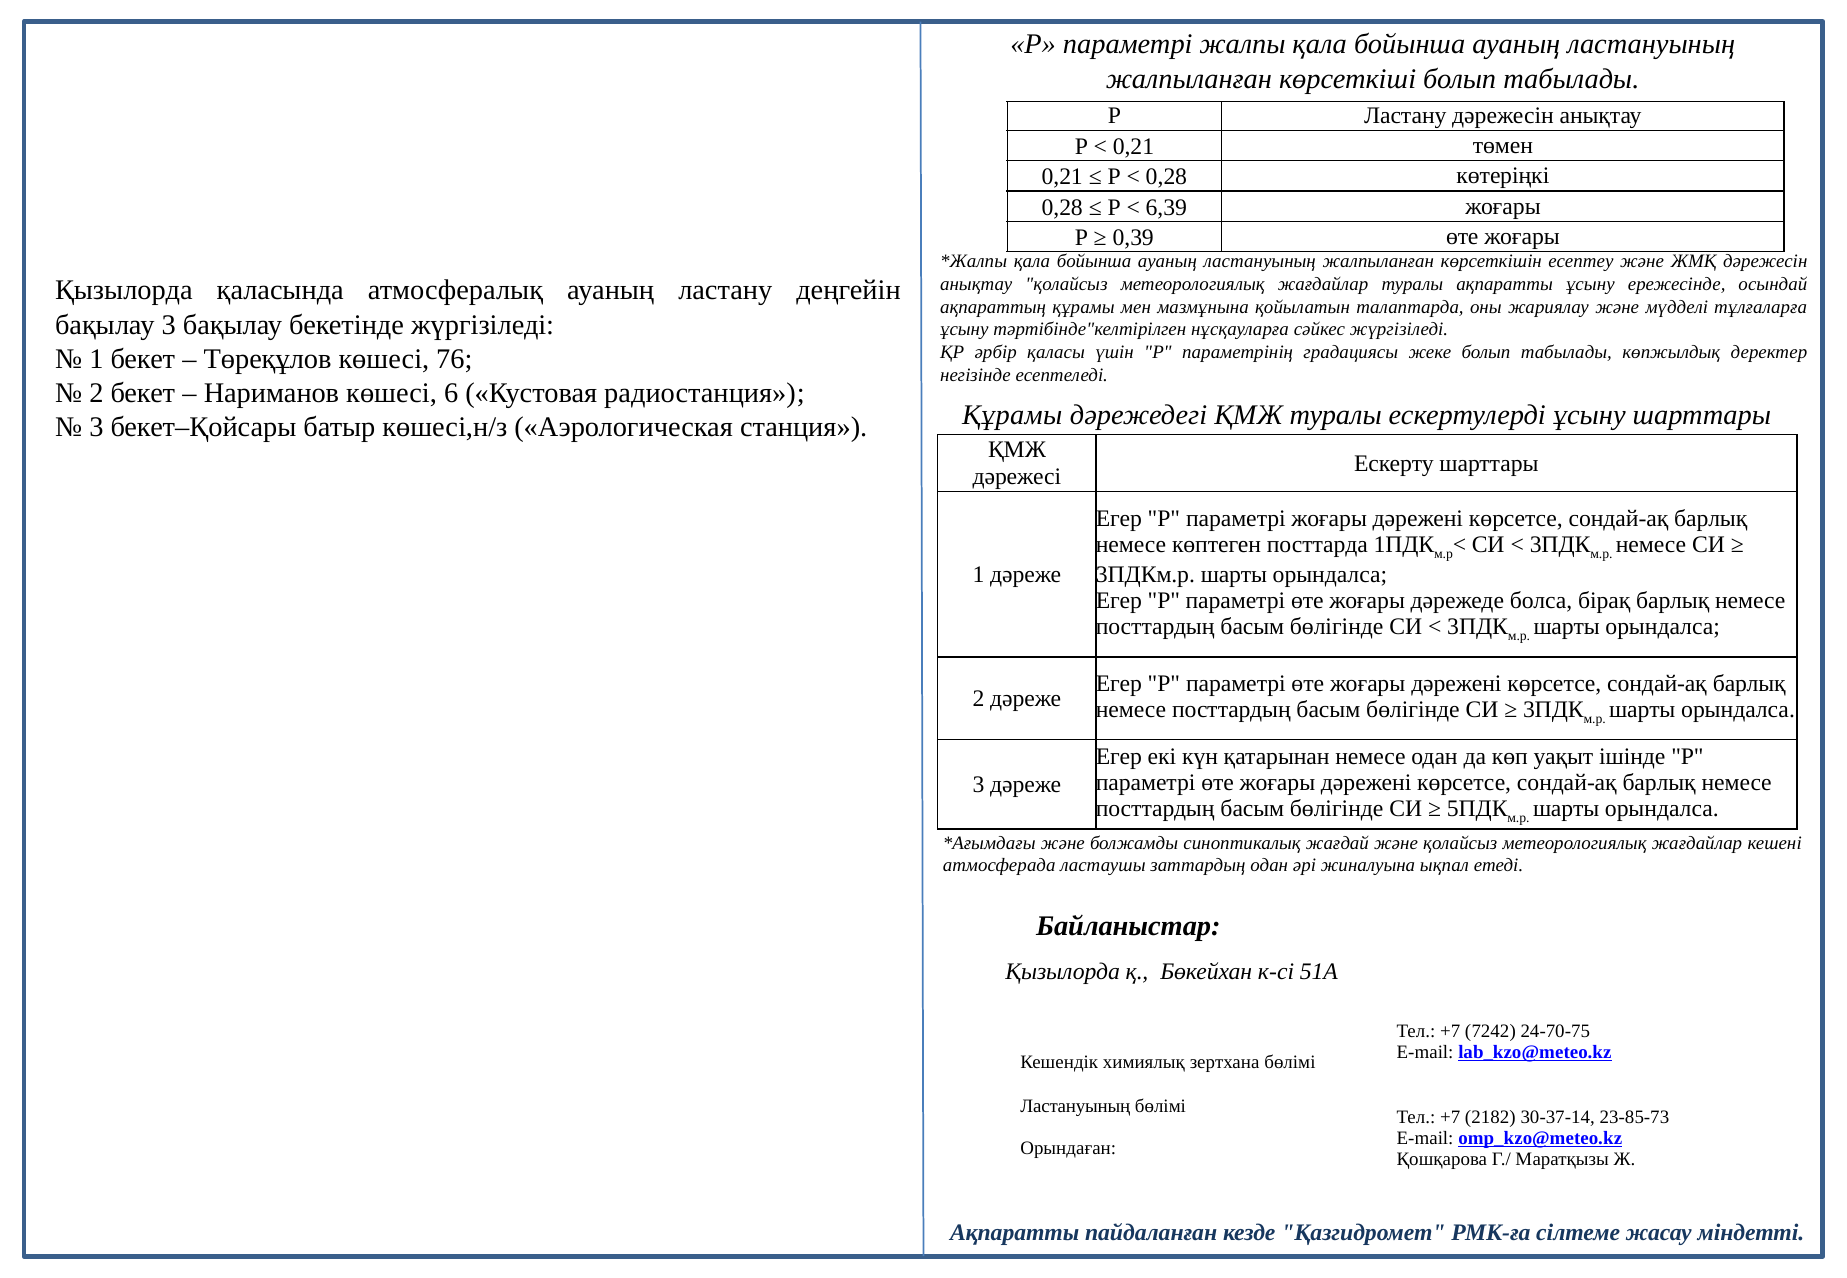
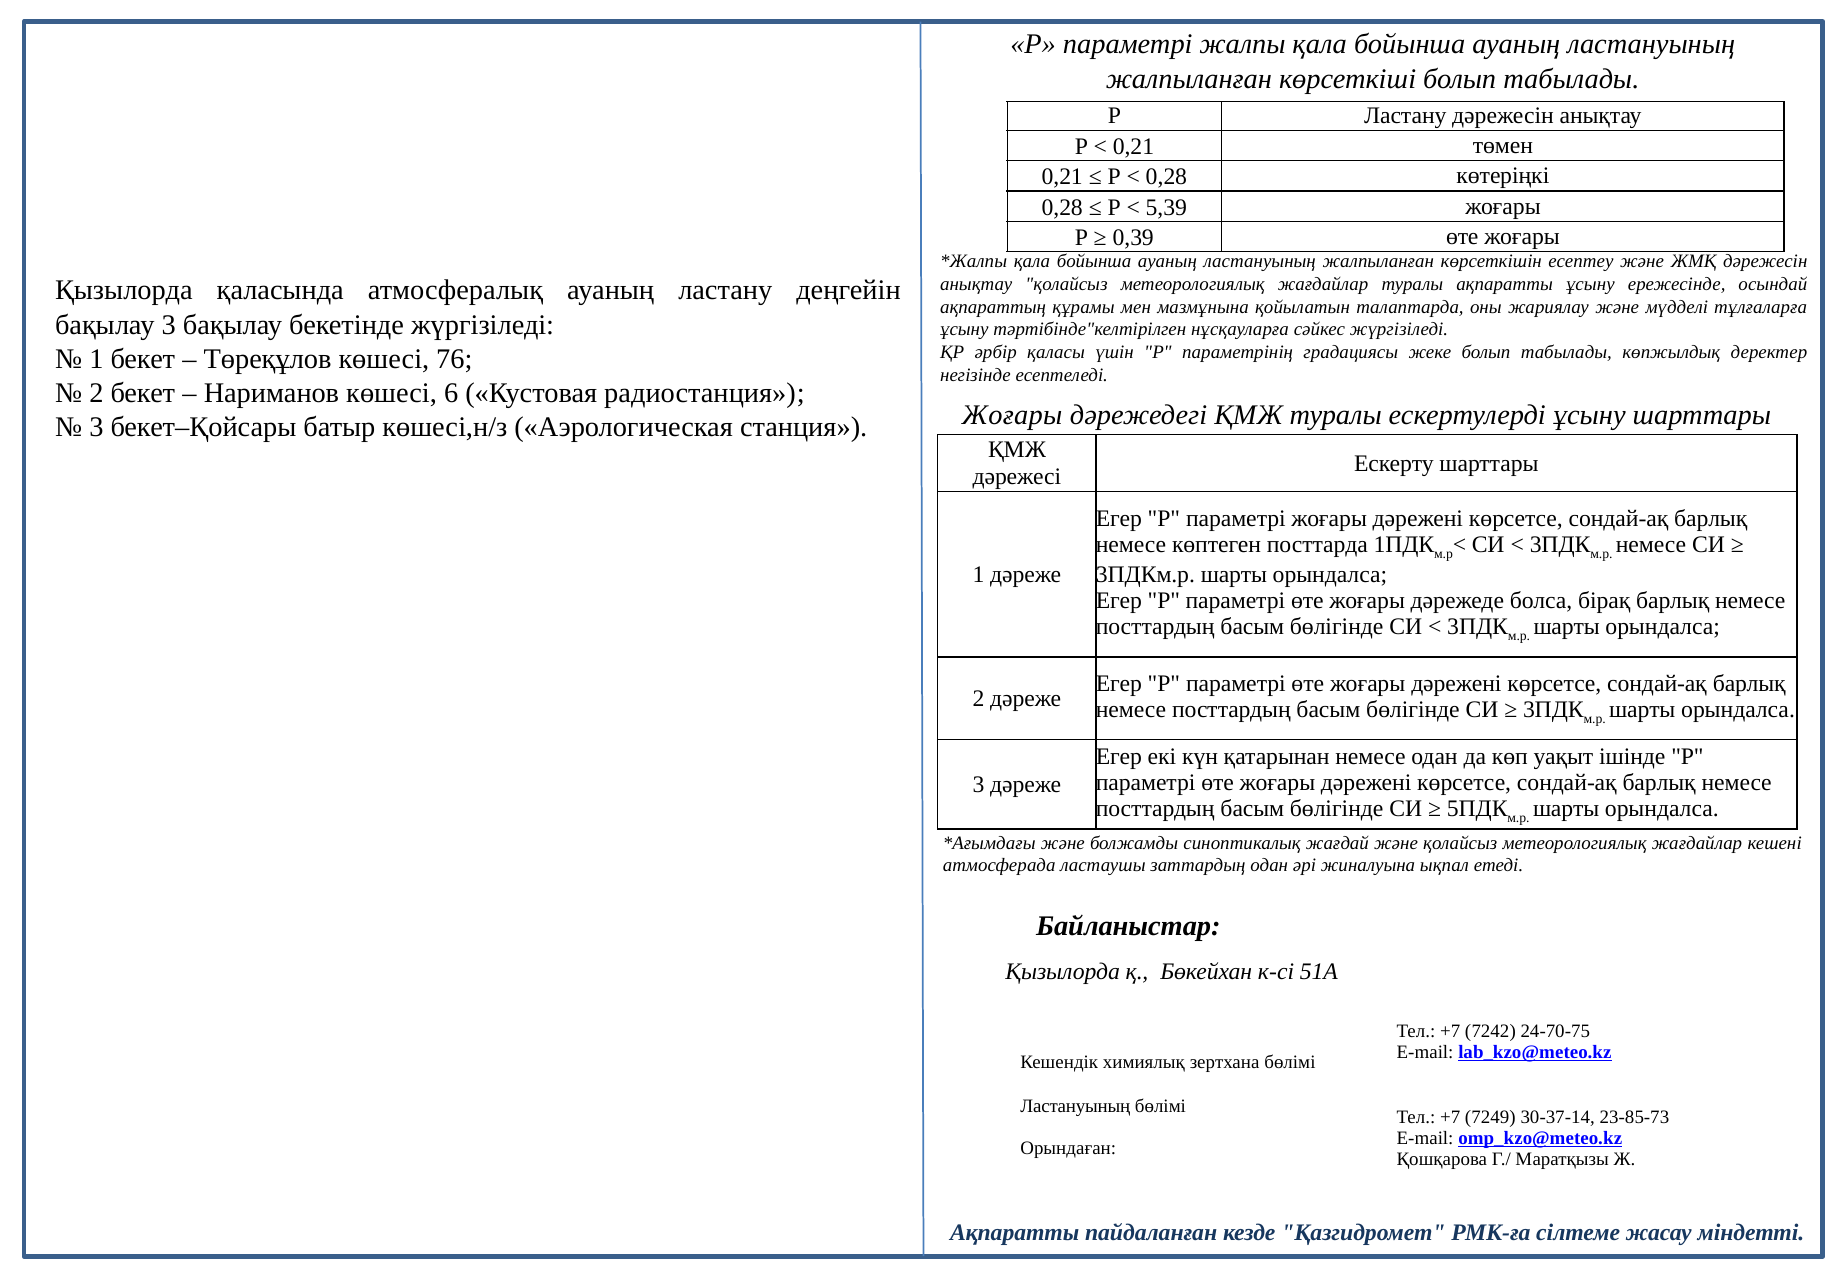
6,39: 6,39 -> 5,39 (1166, 207)
Құрамы: Құрамы -> Жоғары (1012, 416)
2182: 2182 -> 7249 (1490, 1117)
